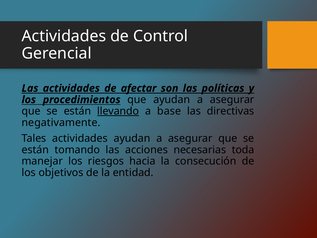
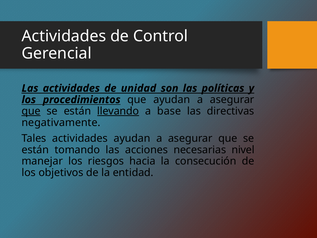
afectar: afectar -> unidad (139, 88)
que underline: none -> present (31, 111)
toda: toda -> nivel (243, 150)
